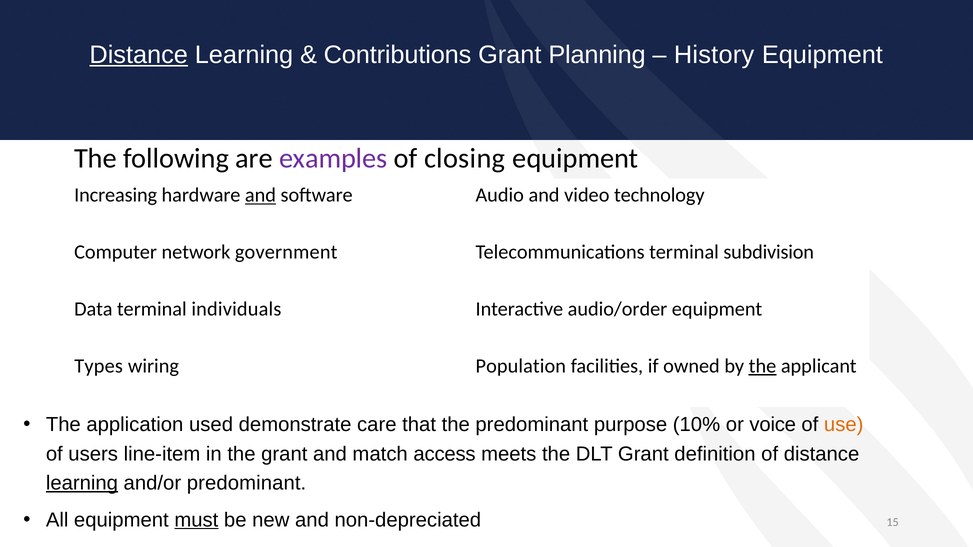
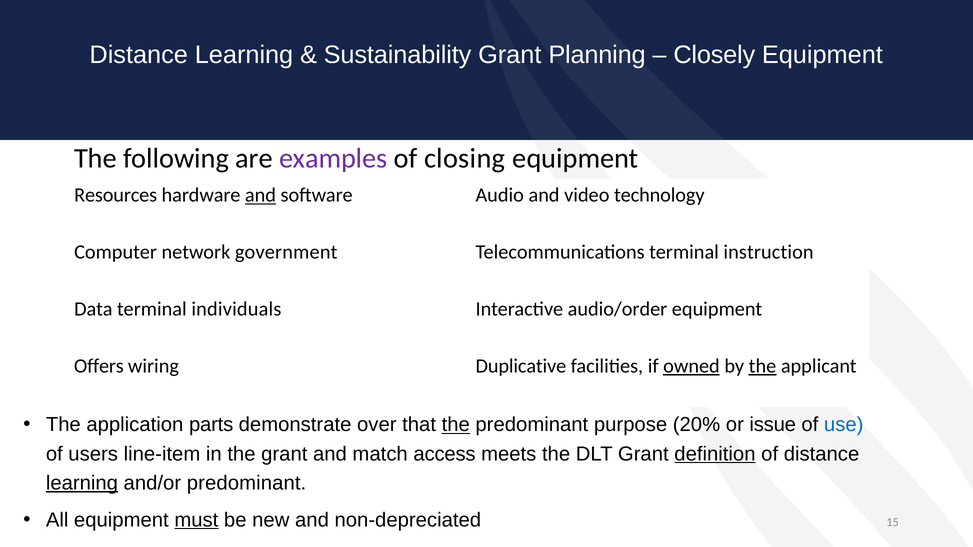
Distance underline: present -> none (139, 55)
Contributions: Contributions -> Sustainability (398, 55)
History: History -> Closely (714, 55)
Increasing: Increasing -> Resources (116, 195)
subdivision: subdivision -> instruction (769, 252)
Types: Types -> Offers (99, 366)
Population: Population -> Duplicative (521, 366)
owned underline: none -> present (691, 366)
used: used -> parts (211, 425)
care: care -> over (377, 425)
the underline: none -> present (456, 425)
10%: 10% -> 20% (697, 425)
voice: voice -> issue (773, 425)
use colour: orange -> blue (844, 425)
definition underline: none -> present (715, 454)
